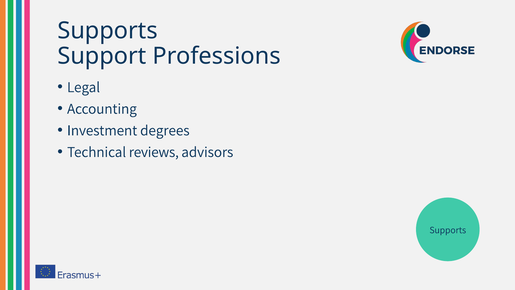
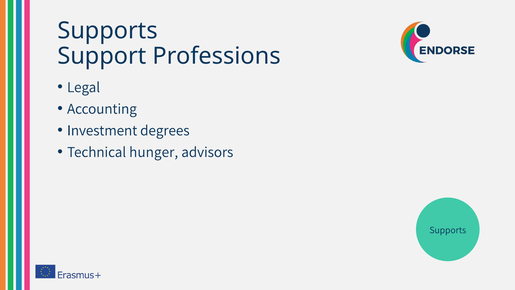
reviews: reviews -> hunger (154, 152)
